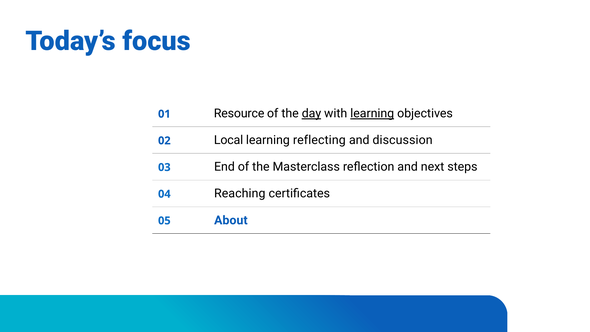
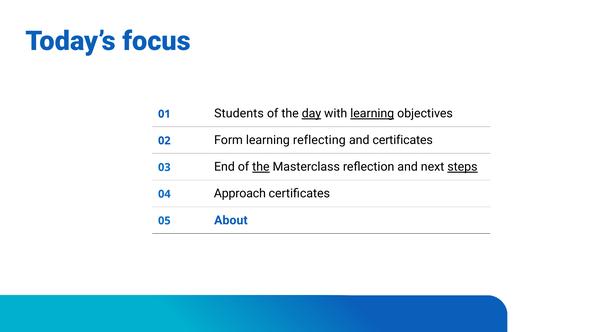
Resource: Resource -> Students (239, 113)
Local: Local -> Form (228, 140)
and discussion: discussion -> certificates (403, 140)
the underline: none -> present (261, 167)
steps underline: none -> present (462, 167)
Reaching: Reaching -> Approach (240, 193)
